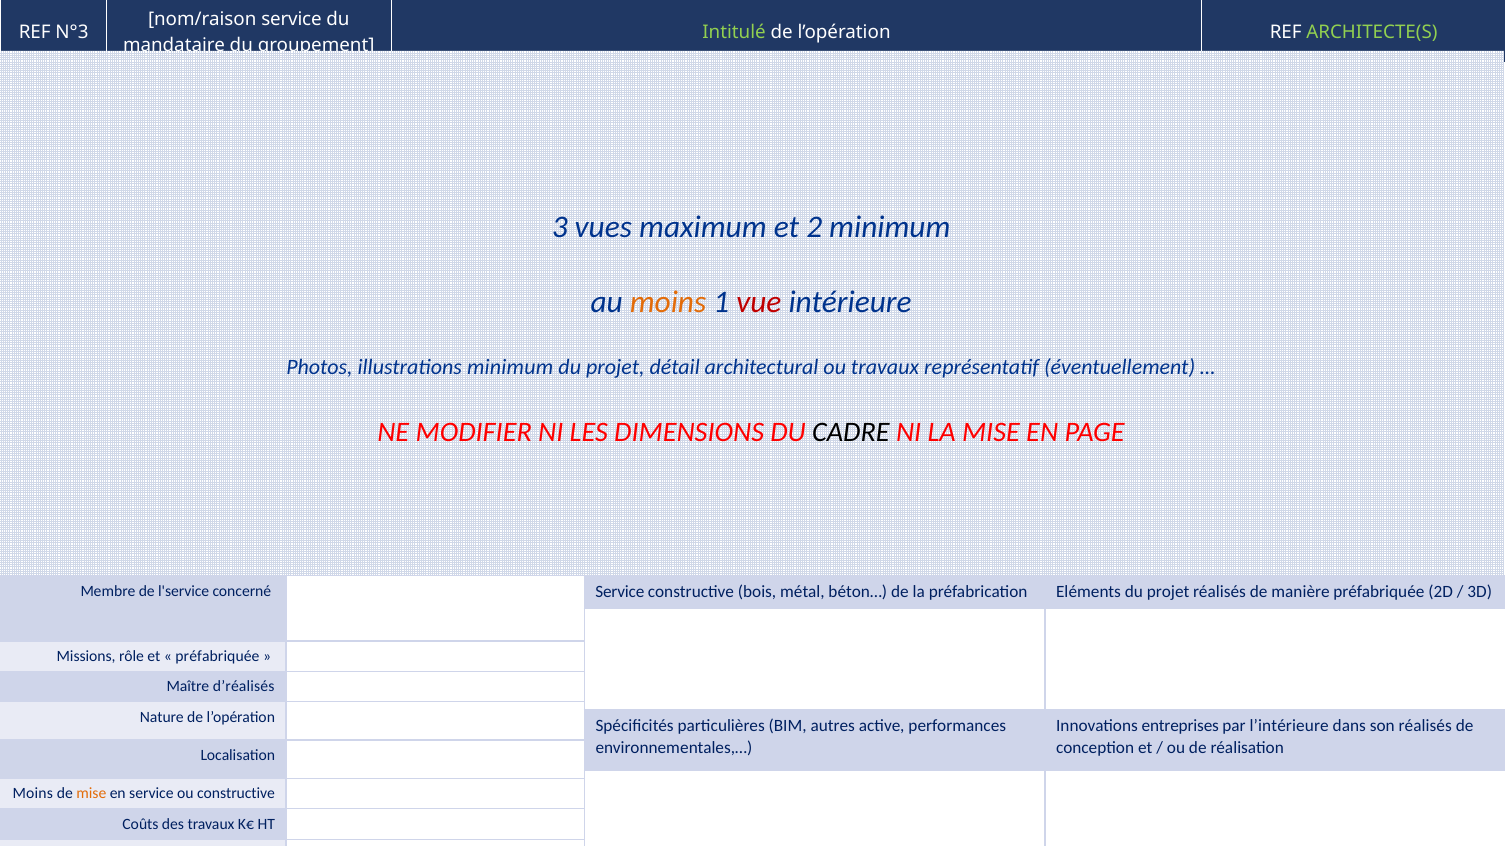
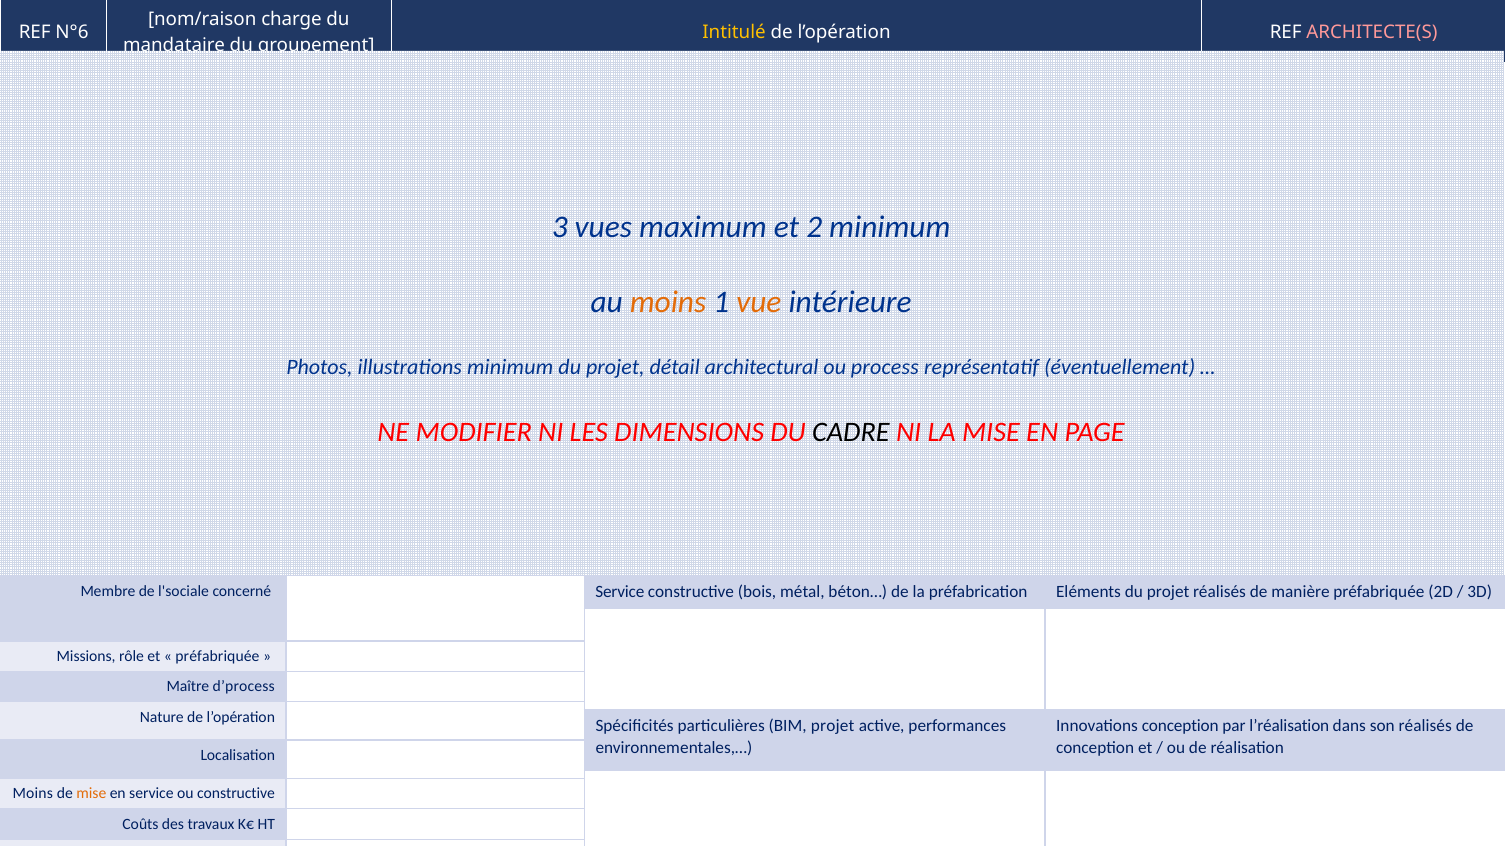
nom/raison service: service -> charge (291, 20)
N°3: N°3 -> N°6 (72, 32)
Intitulé colour: light green -> yellow (734, 32)
ARCHITECTE(S colour: light green -> pink (1372, 32)
vue colour: red -> orange (759, 303)
ou travaux: travaux -> process (885, 368)
l'service: l'service -> l'sociale (184, 591)
d’réalisés: d’réalisés -> d’process (244, 687)
BIM autres: autres -> projet (833, 727)
Innovations entreprises: entreprises -> conception (1180, 727)
l’intérieure: l’intérieure -> l’réalisation (1289, 727)
